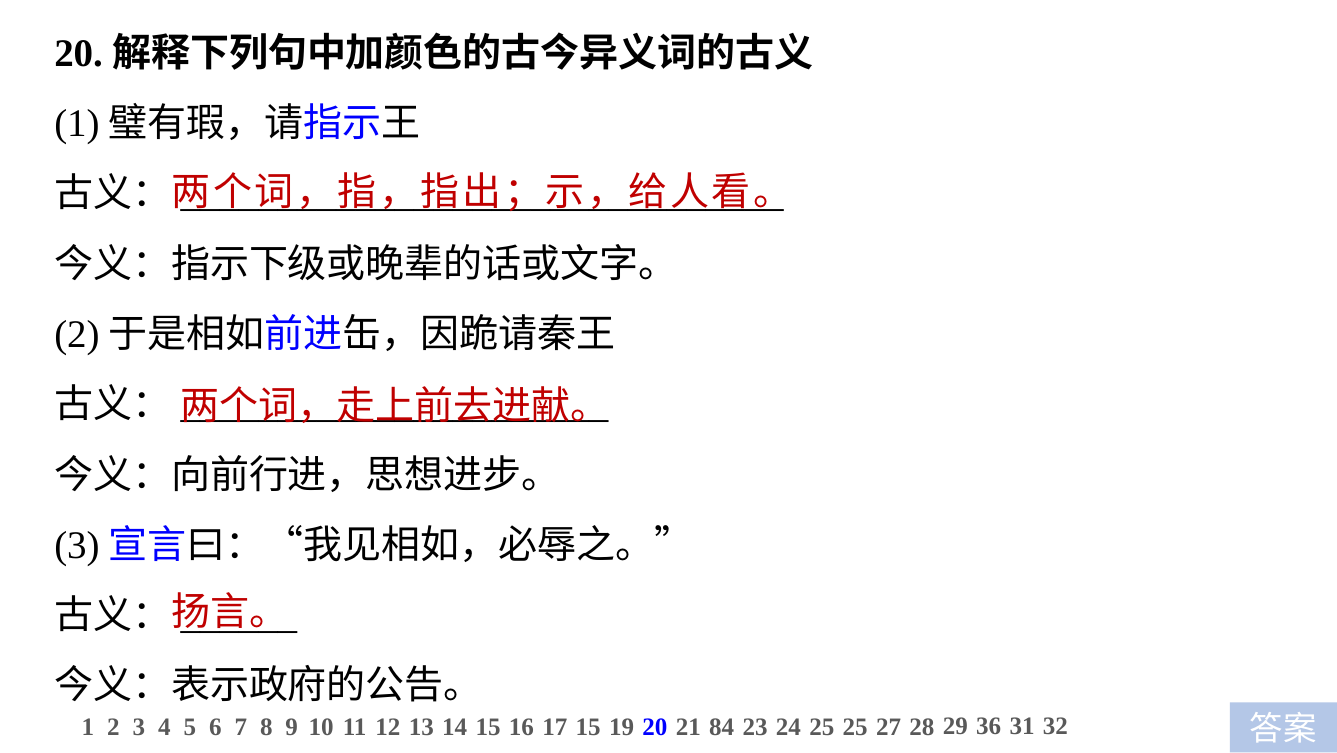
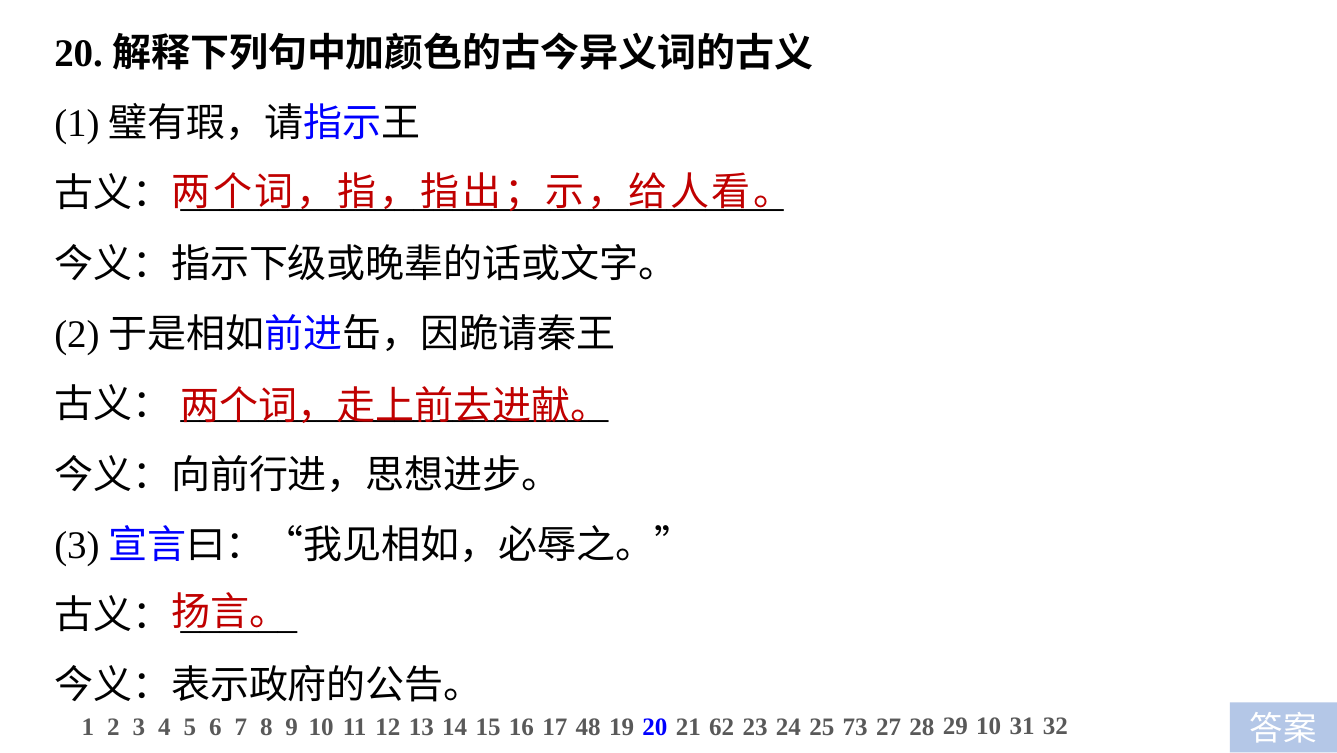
17 15: 15 -> 48 (588, 727)
84: 84 -> 62 (722, 727)
25 25: 25 -> 73 (855, 727)
29 36: 36 -> 10 (989, 725)
